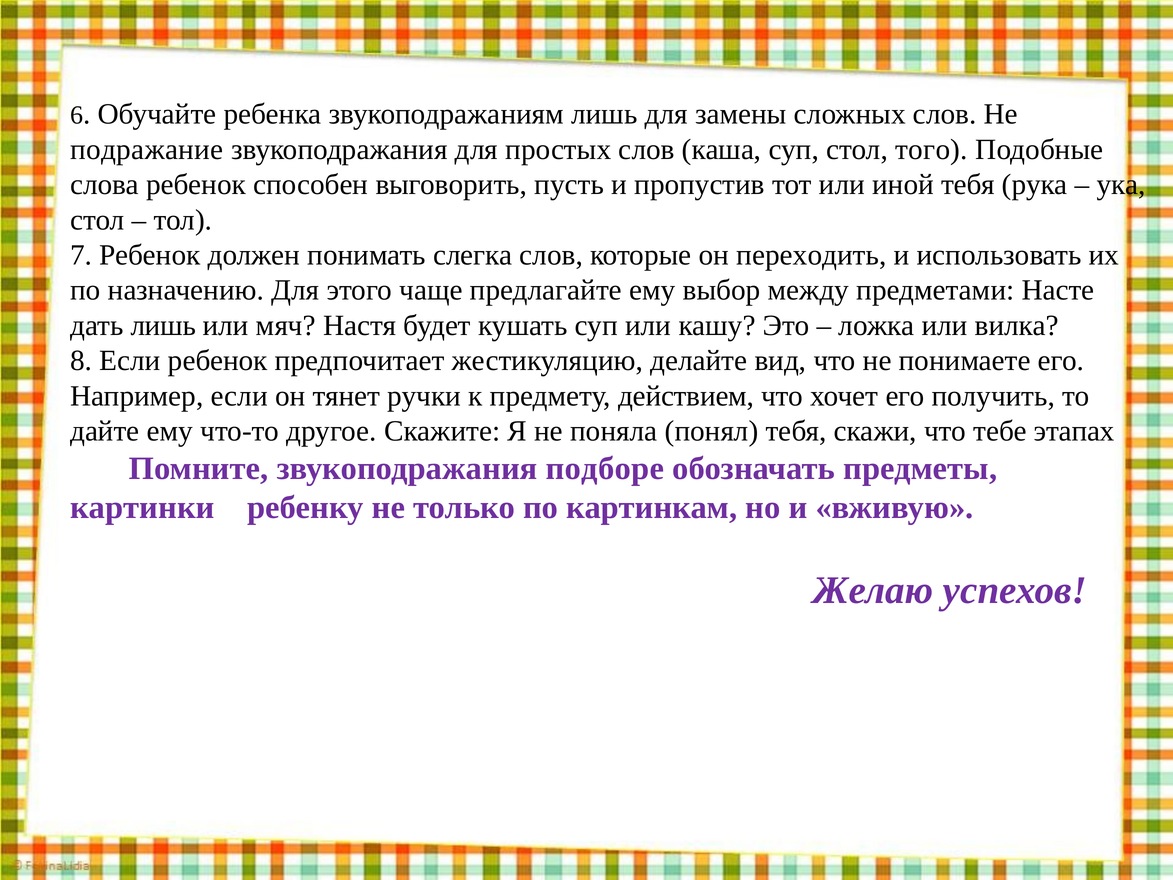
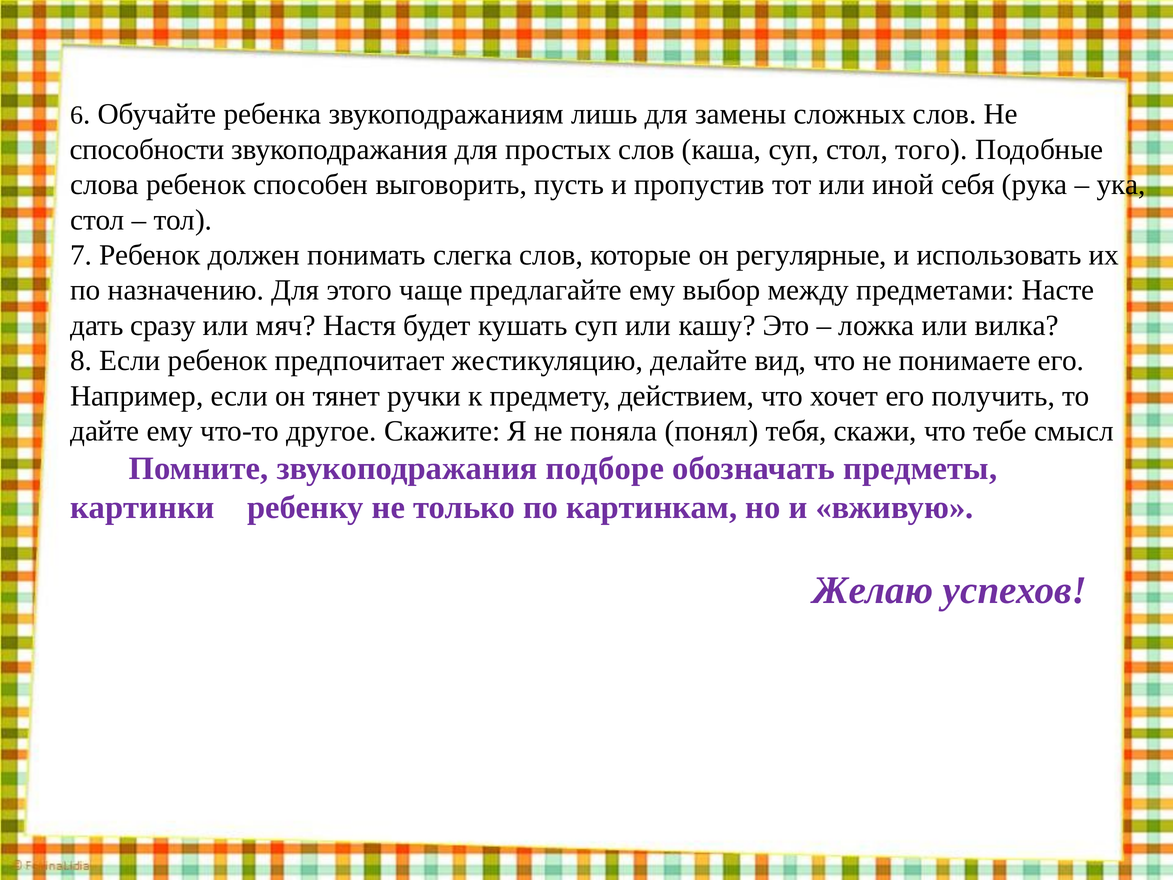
подражание: подражание -> способности (147, 149)
иной тебя: тебя -> себя (968, 185)
переходить: переходить -> регулярные (812, 255)
дать лишь: лишь -> сразу (163, 325)
этапах: этапах -> смысл (1074, 431)
